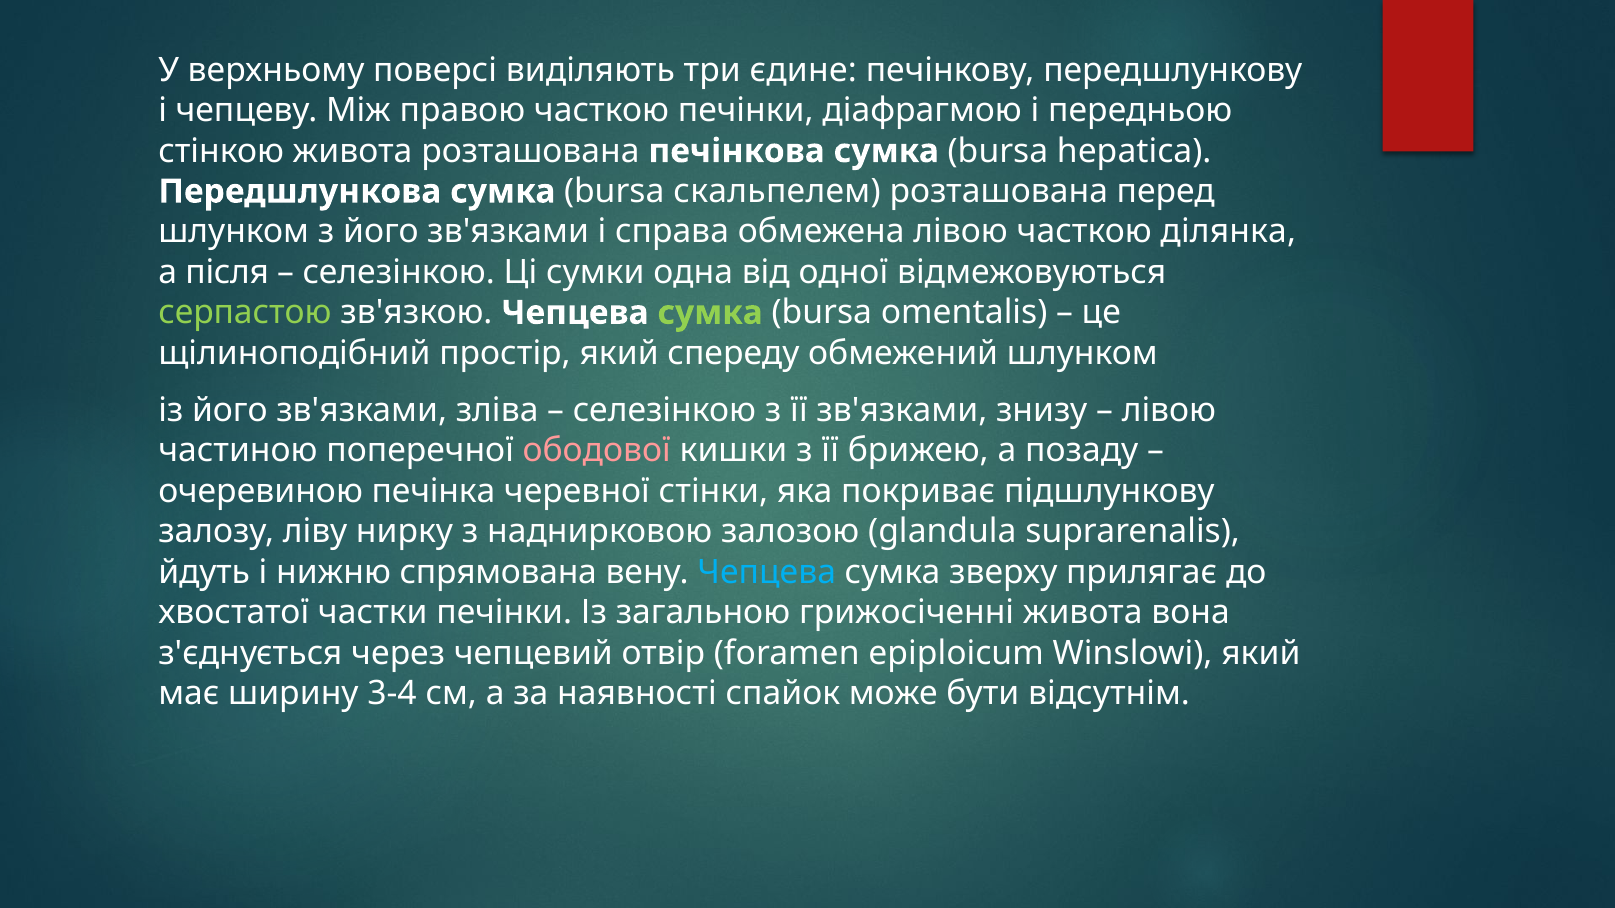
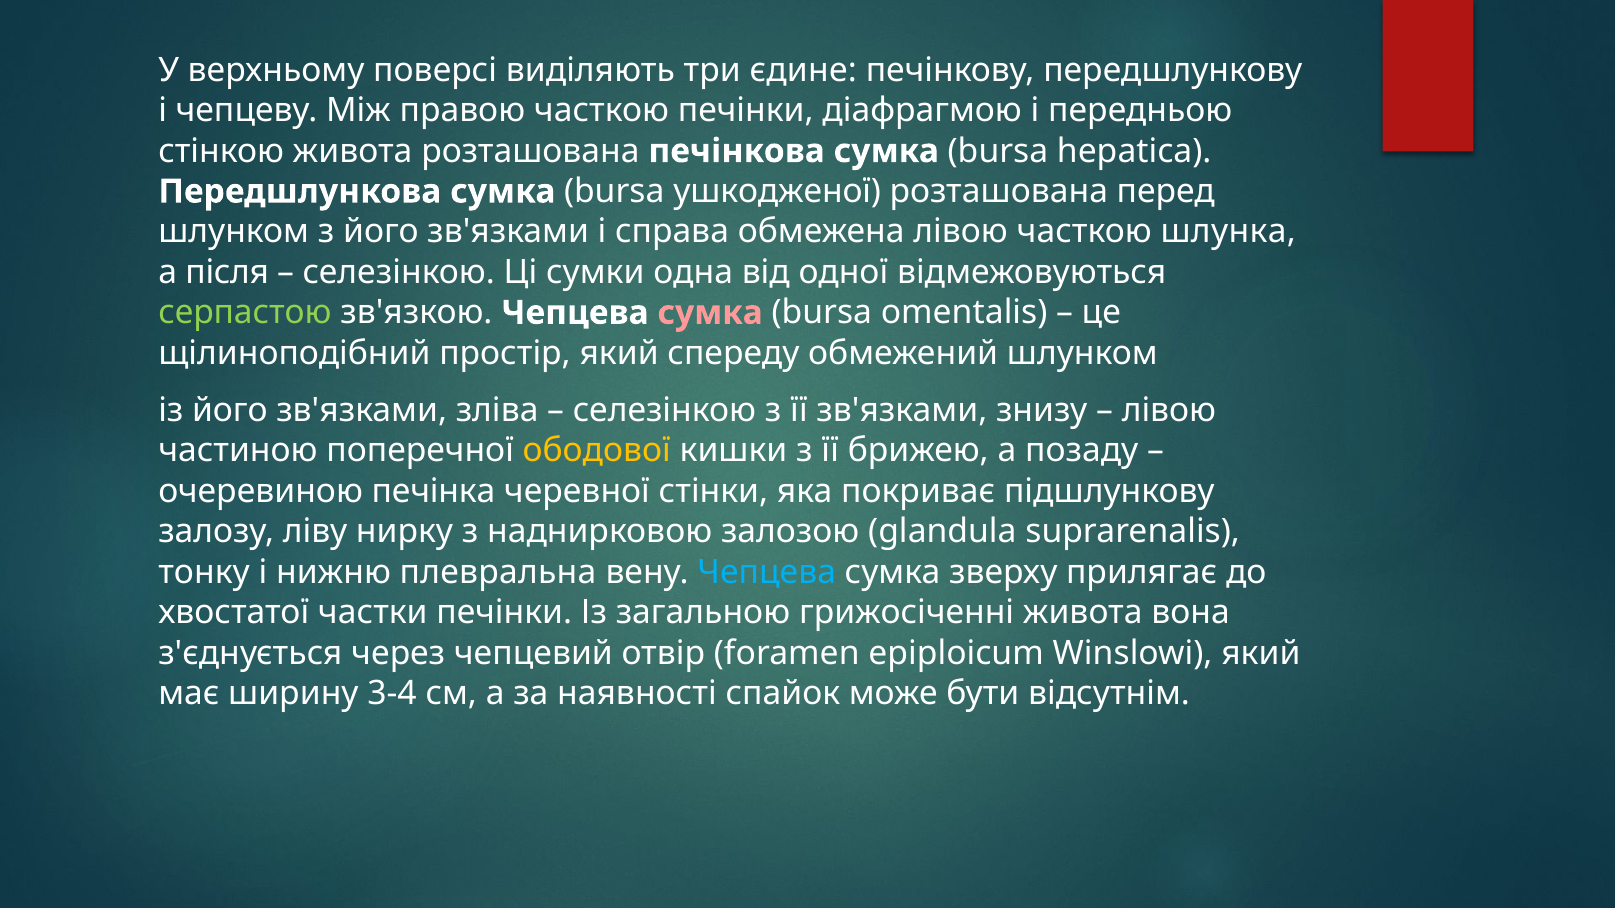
скальпелем: скальпелем -> ушкодженої (777, 192)
ділянка: ділянка -> шлунка (1228, 232)
сумка colour: light green -> pink (710, 313)
ободової colour: pink -> yellow (597, 451)
йдуть: йдуть -> тонку (204, 572)
спрямована: спрямована -> плевральна (498, 572)
